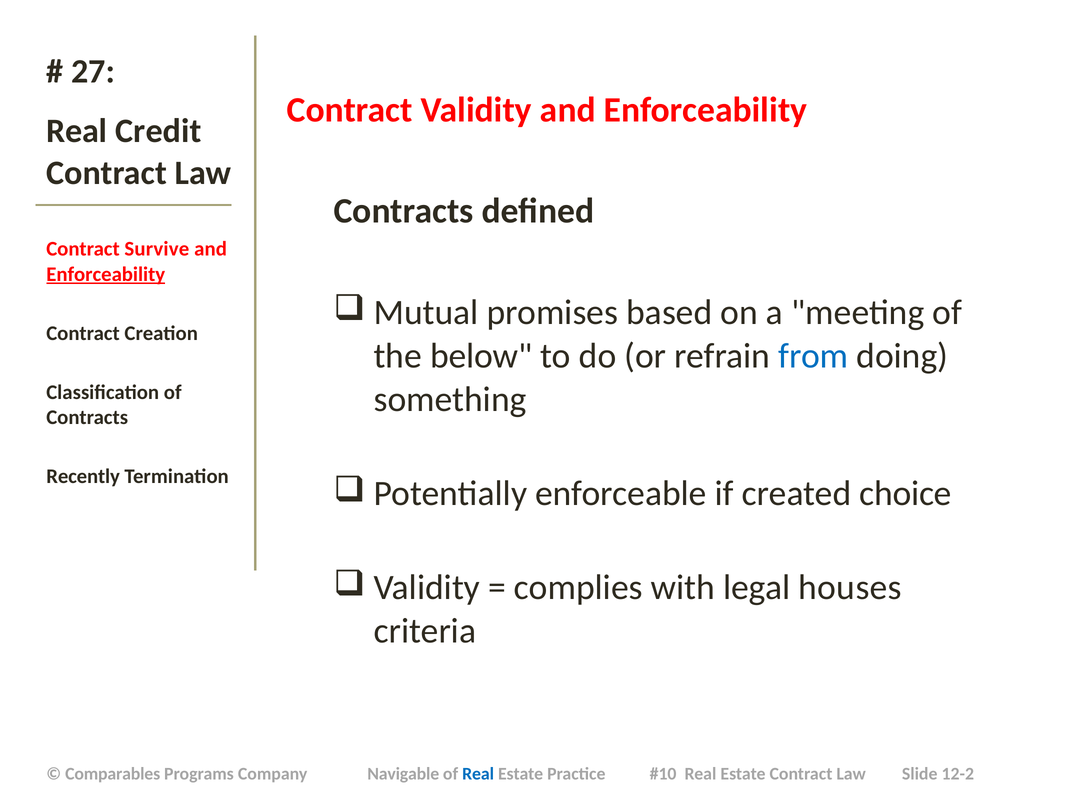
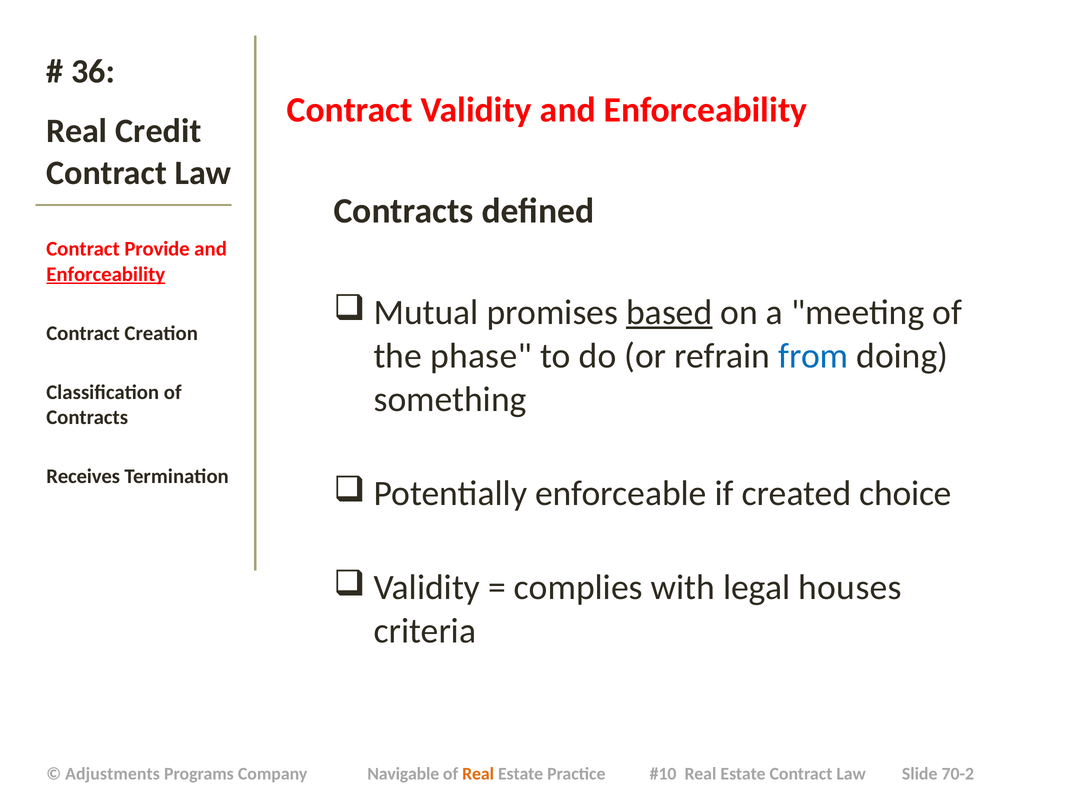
27: 27 -> 36 (93, 71)
Survive: Survive -> Provide (157, 249)
based underline: none -> present (669, 312)
below: below -> phase (481, 356)
Recently: Recently -> Receives (83, 476)
Comparables: Comparables -> Adjustments (113, 774)
Real colour: blue -> orange (478, 774)
12-2: 12-2 -> 70-2 (958, 774)
